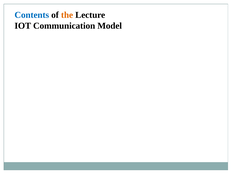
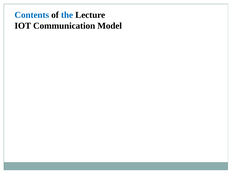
the colour: orange -> blue (67, 15)
